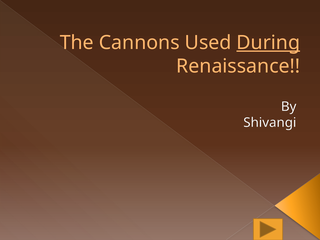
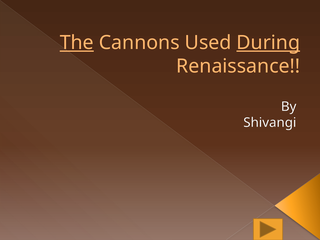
The underline: none -> present (77, 43)
